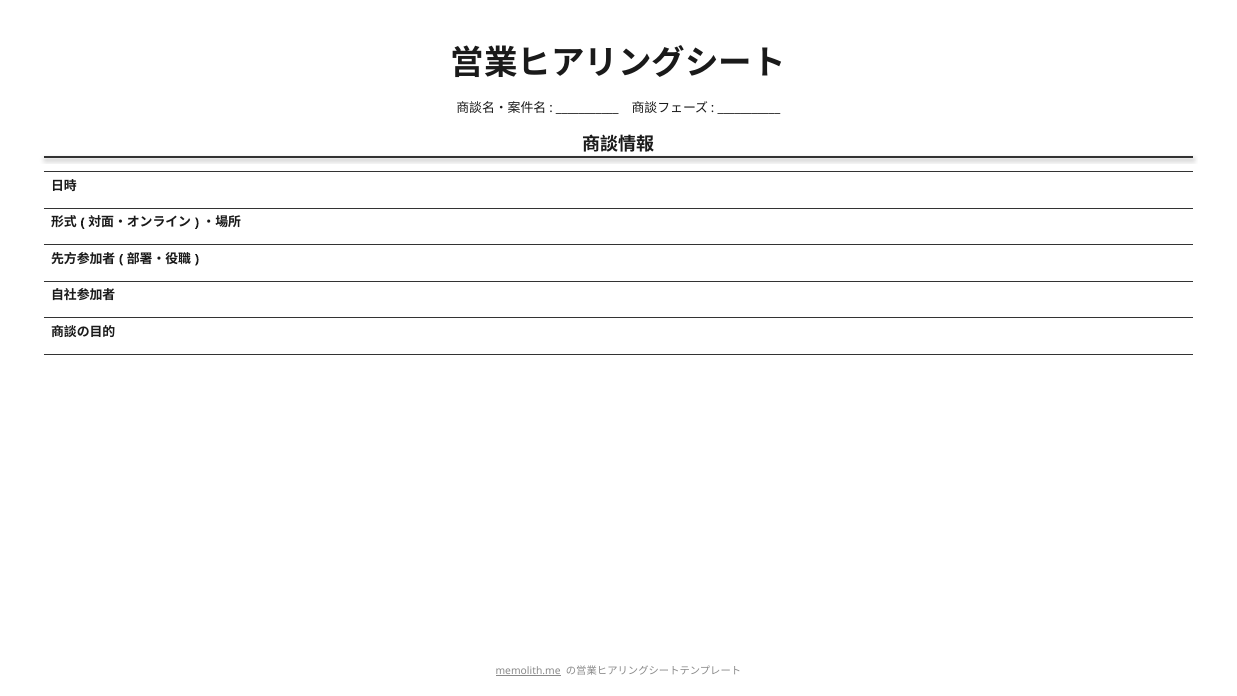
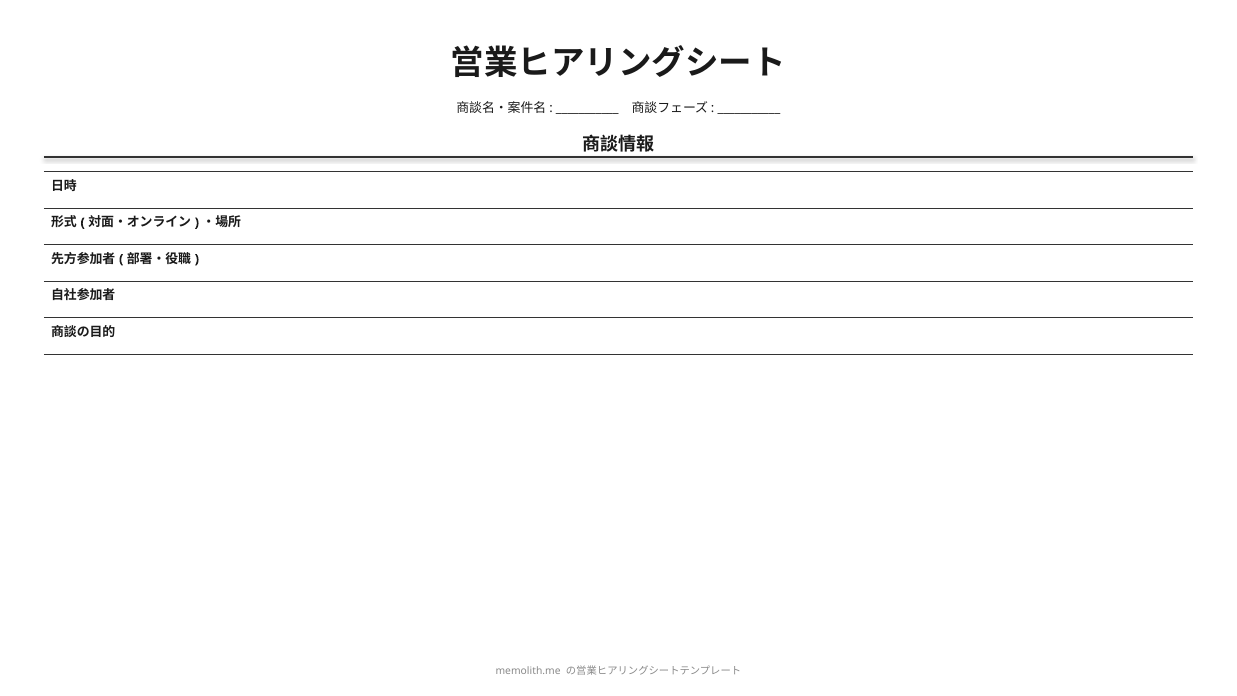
memolith.me underline: present -> none (528, 671)
